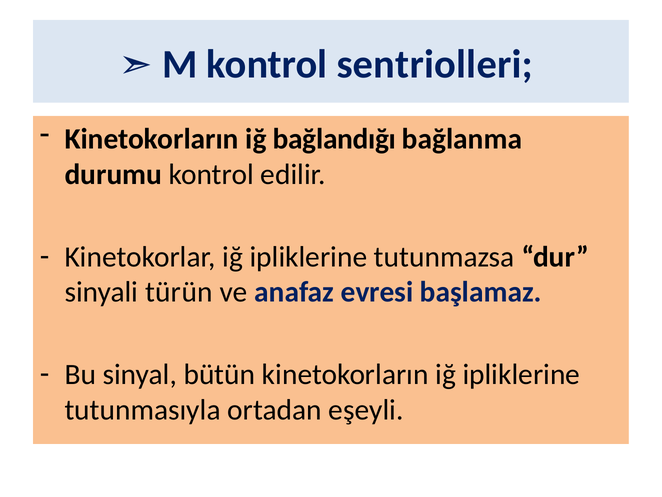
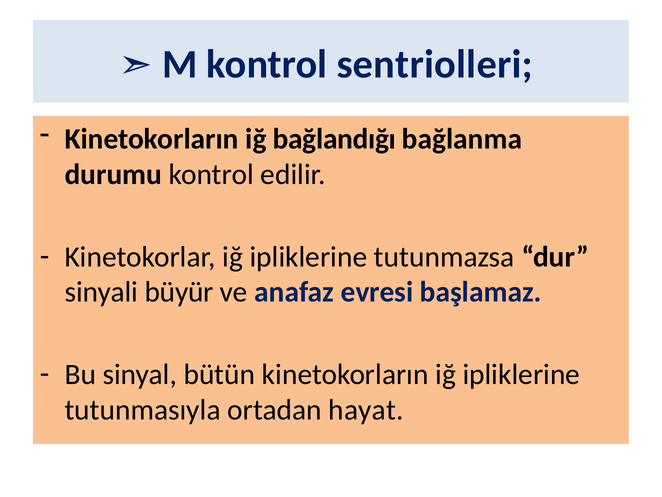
türün: türün -> büyür (179, 292)
eşeyli: eşeyli -> hayat (366, 410)
